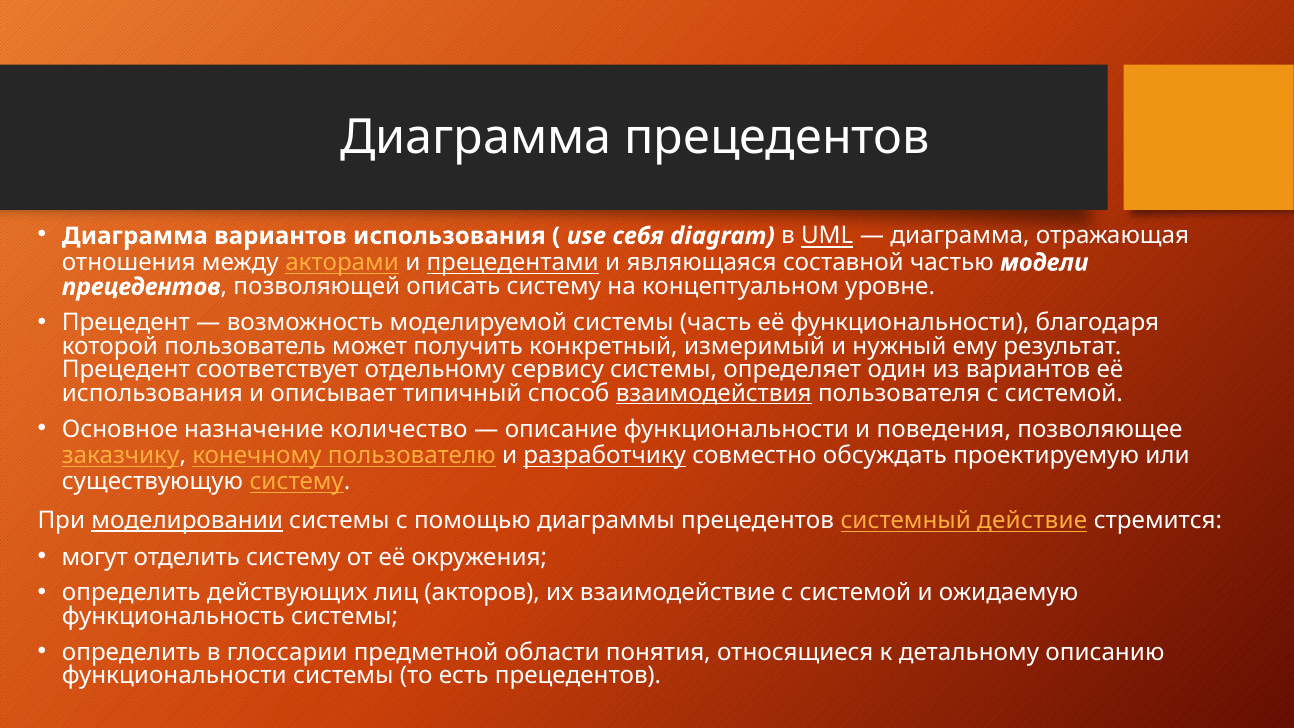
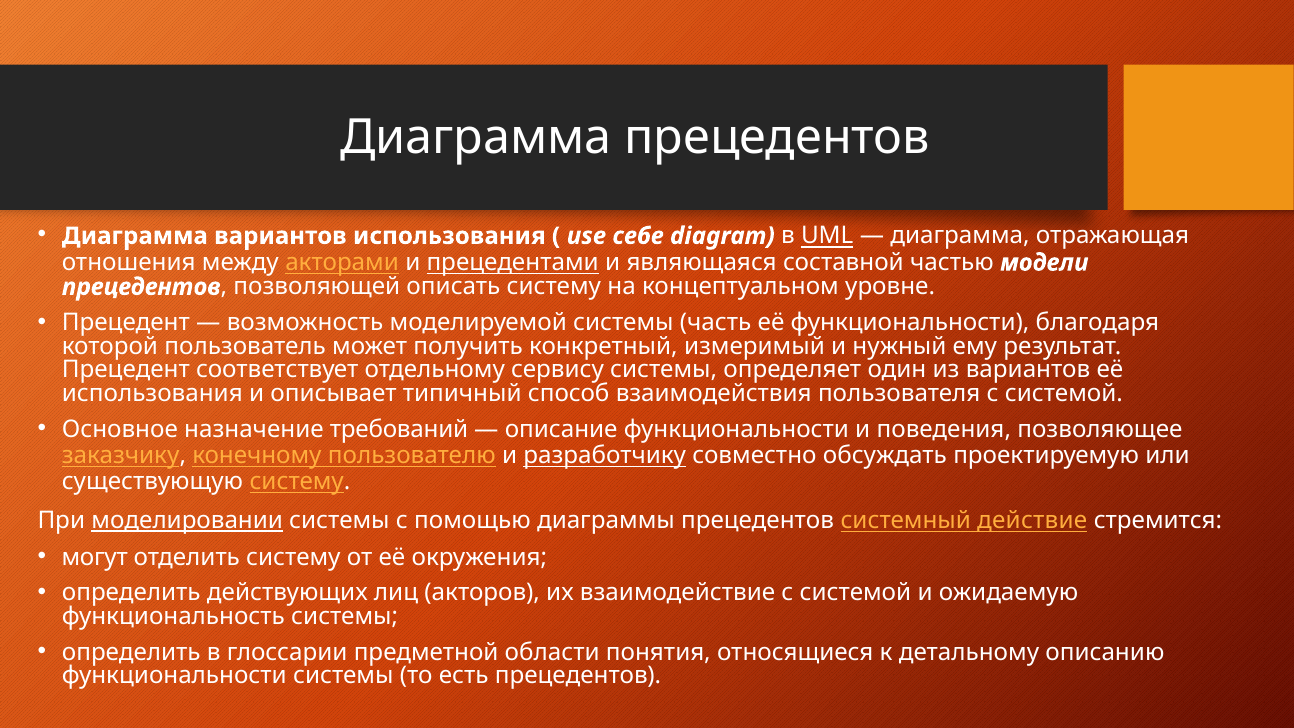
себя: себя -> себе (638, 236)
взаимодействия underline: present -> none (714, 393)
количество: количество -> требований (399, 429)
